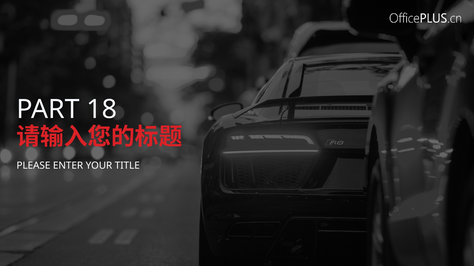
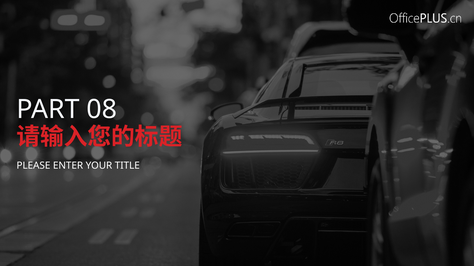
18: 18 -> 08 (102, 110)
